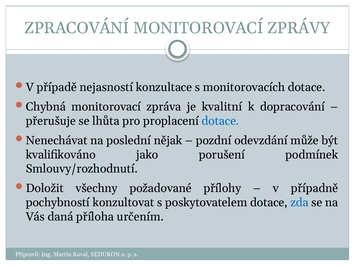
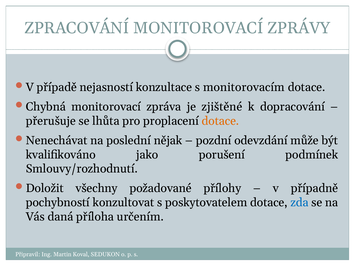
monitorovacích: monitorovacích -> monitorovacím (244, 87)
kvalitní: kvalitní -> zjištěné (222, 107)
dotace colour: blue -> orange (220, 121)
